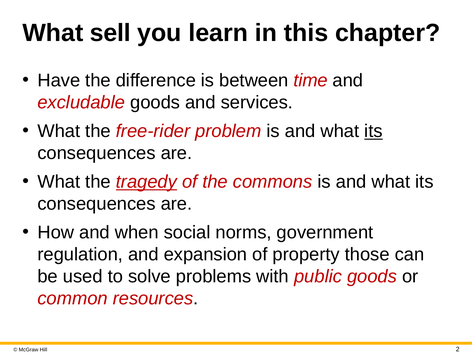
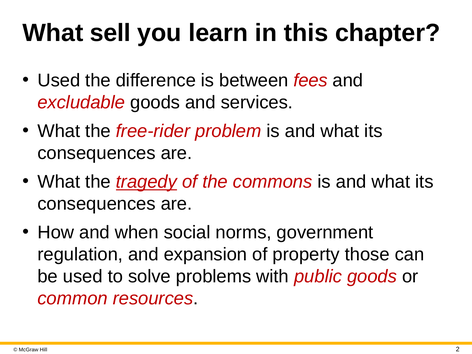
Have: Have -> Used (59, 81)
time: time -> fees (311, 81)
its underline: present -> none (373, 131)
